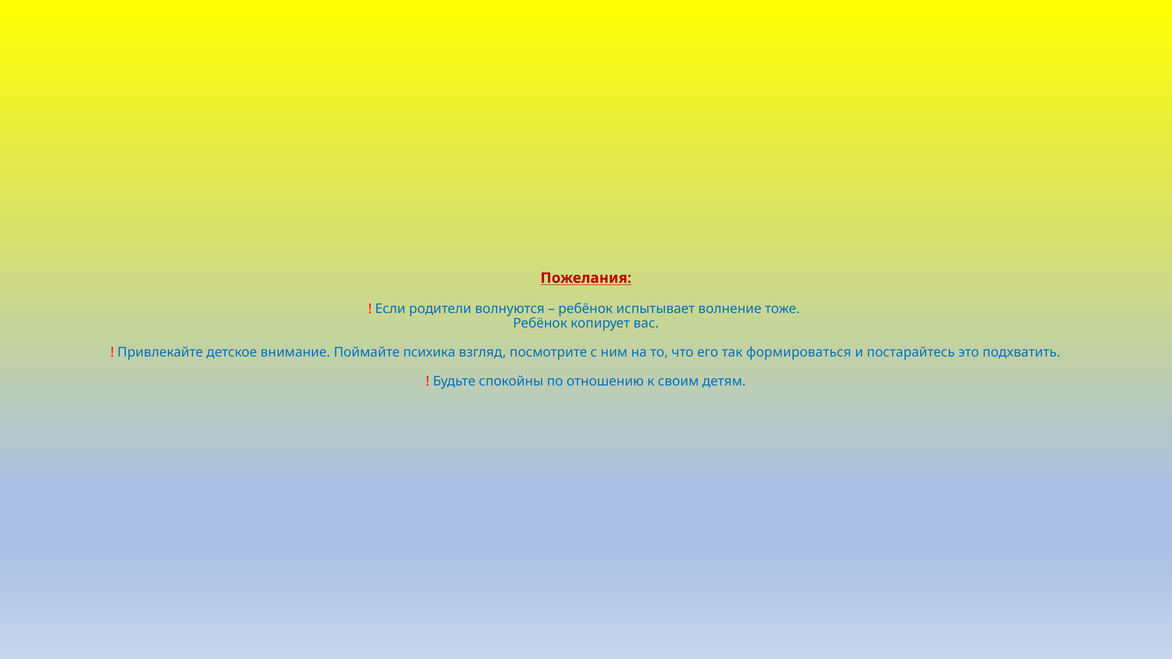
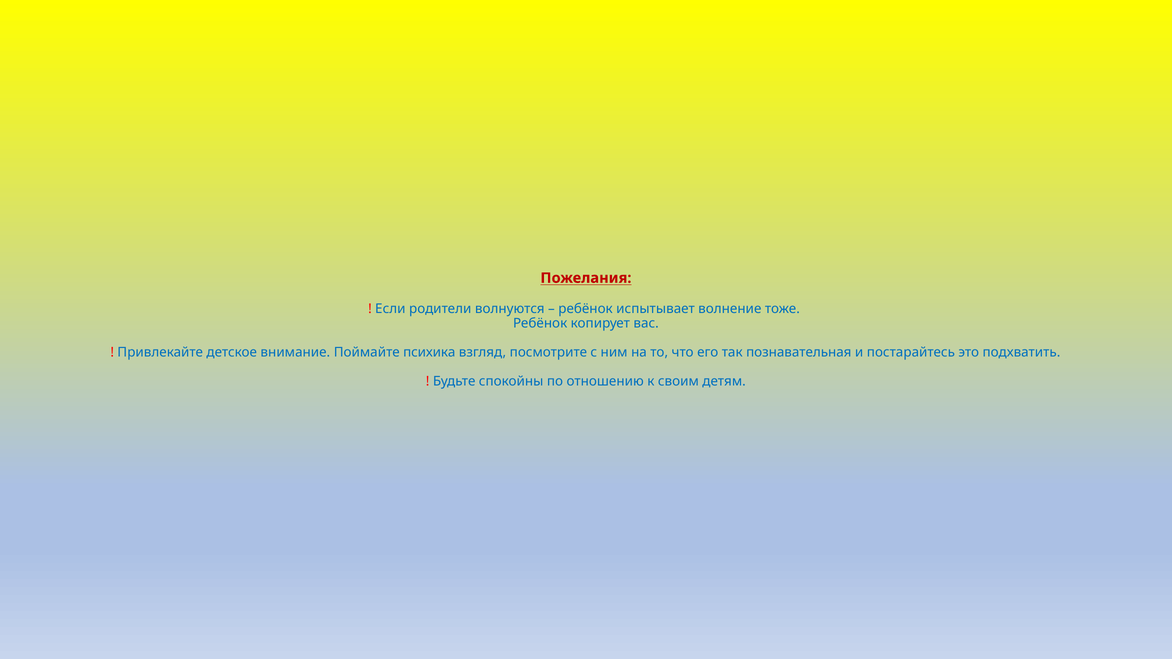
формироваться: формироваться -> познавательная (799, 353)
